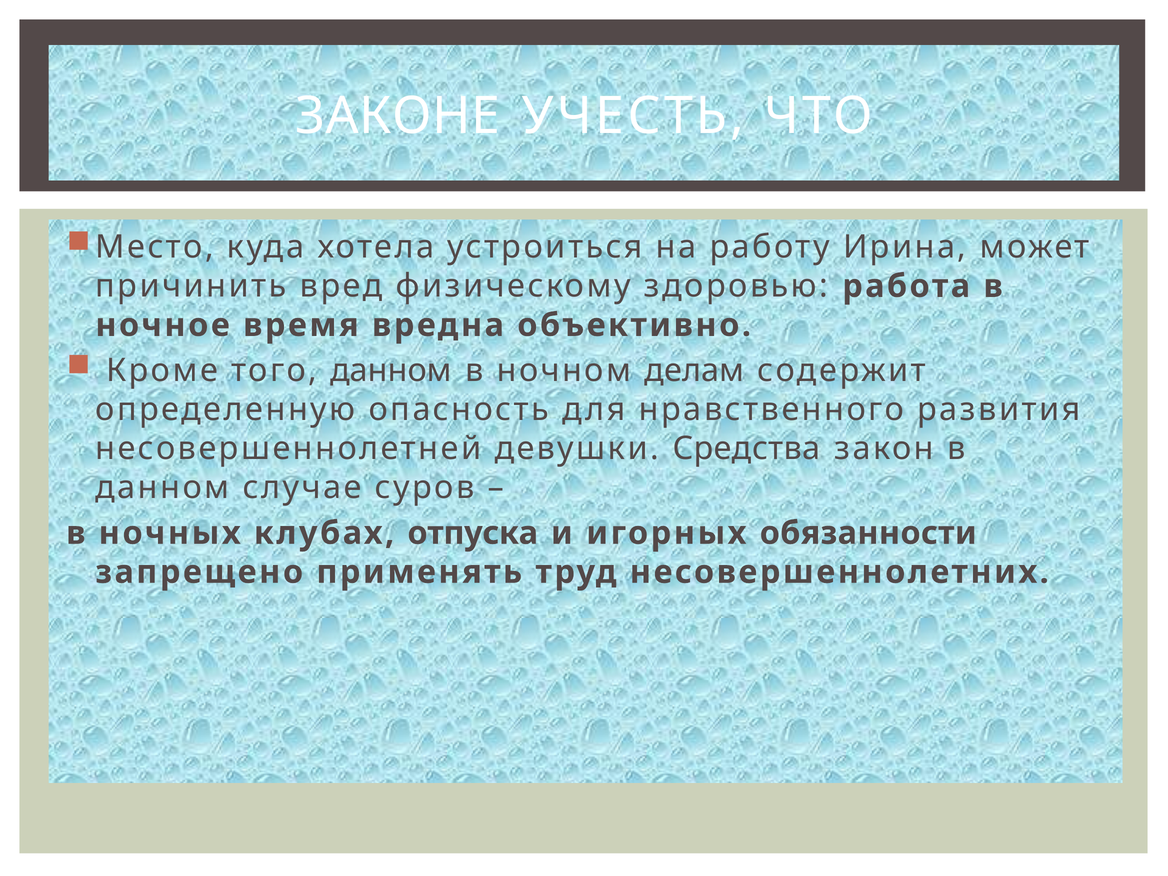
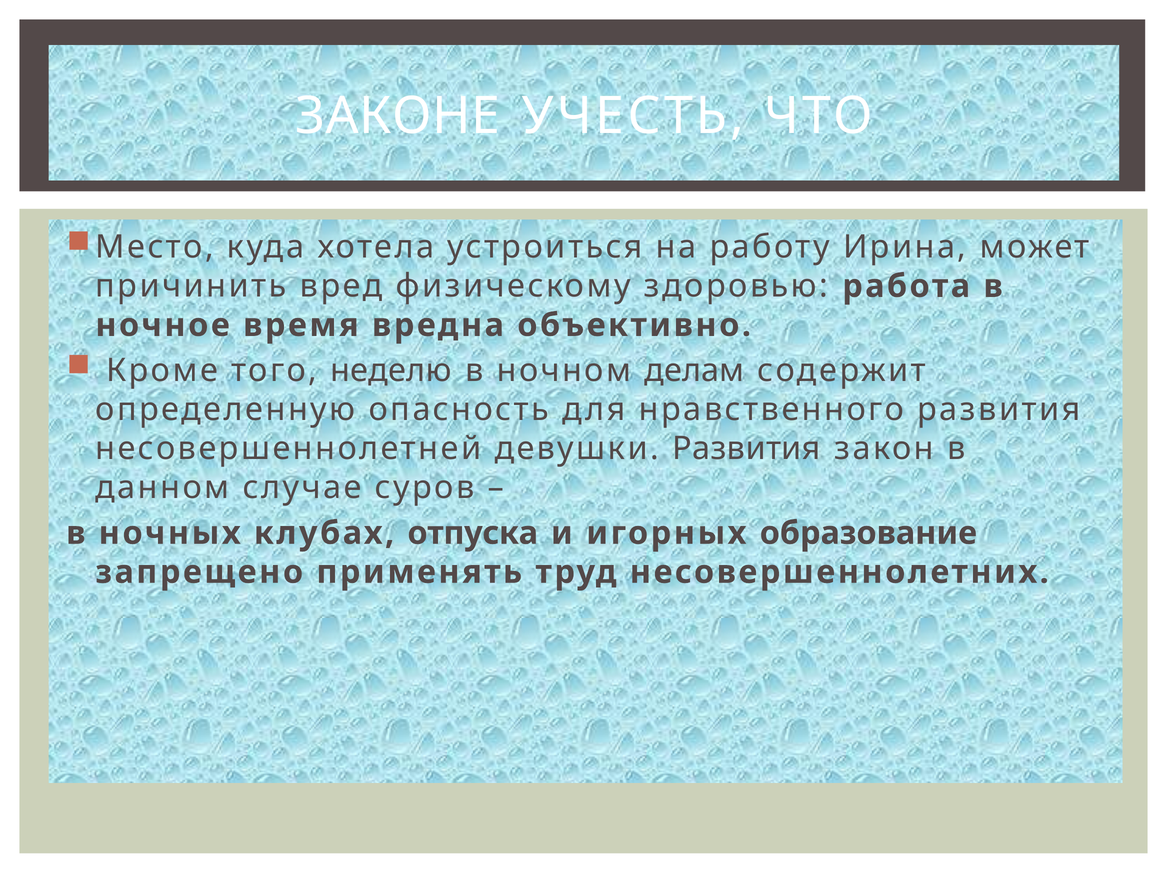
того данном: данном -> неделю (391, 371)
девушки Средства: Средства -> Развития (747, 449)
обязанности: обязанности -> образование (868, 533)
